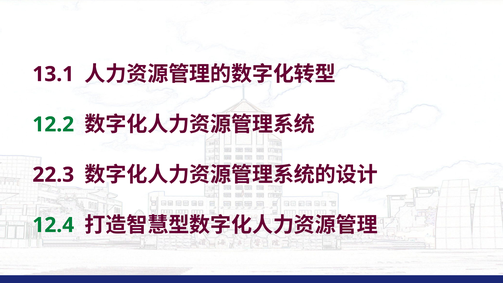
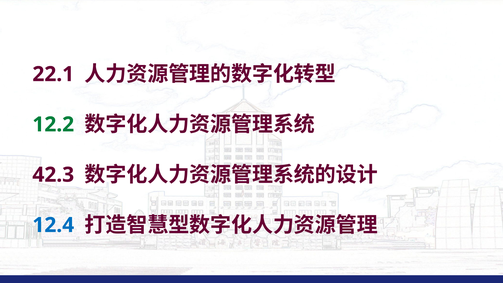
13.1: 13.1 -> 22.1 (53, 74)
22.3: 22.3 -> 42.3 (53, 175)
12.4 colour: green -> blue (53, 225)
